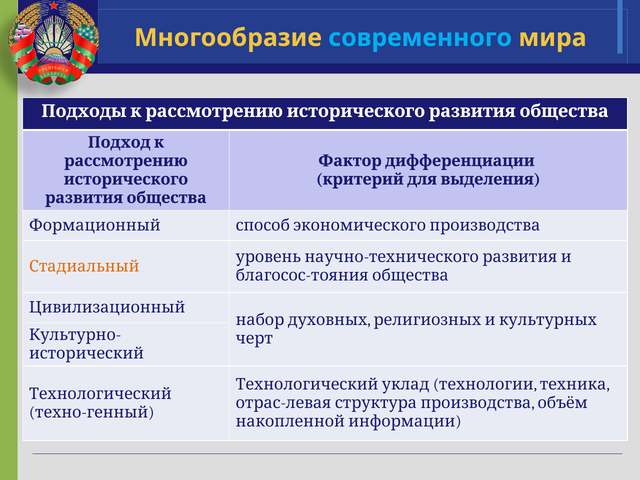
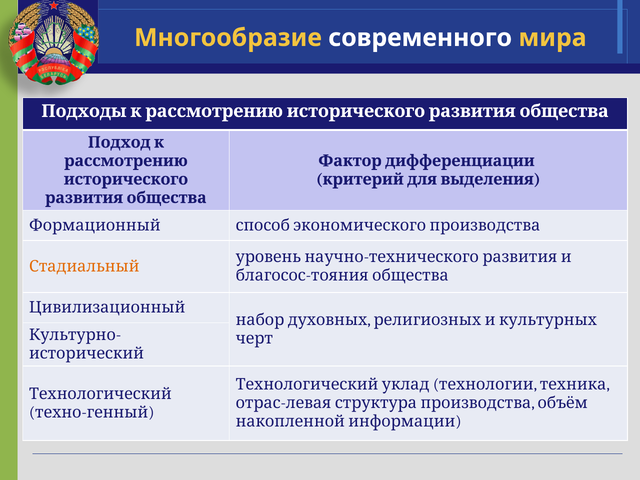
современного colour: light blue -> white (420, 38)
